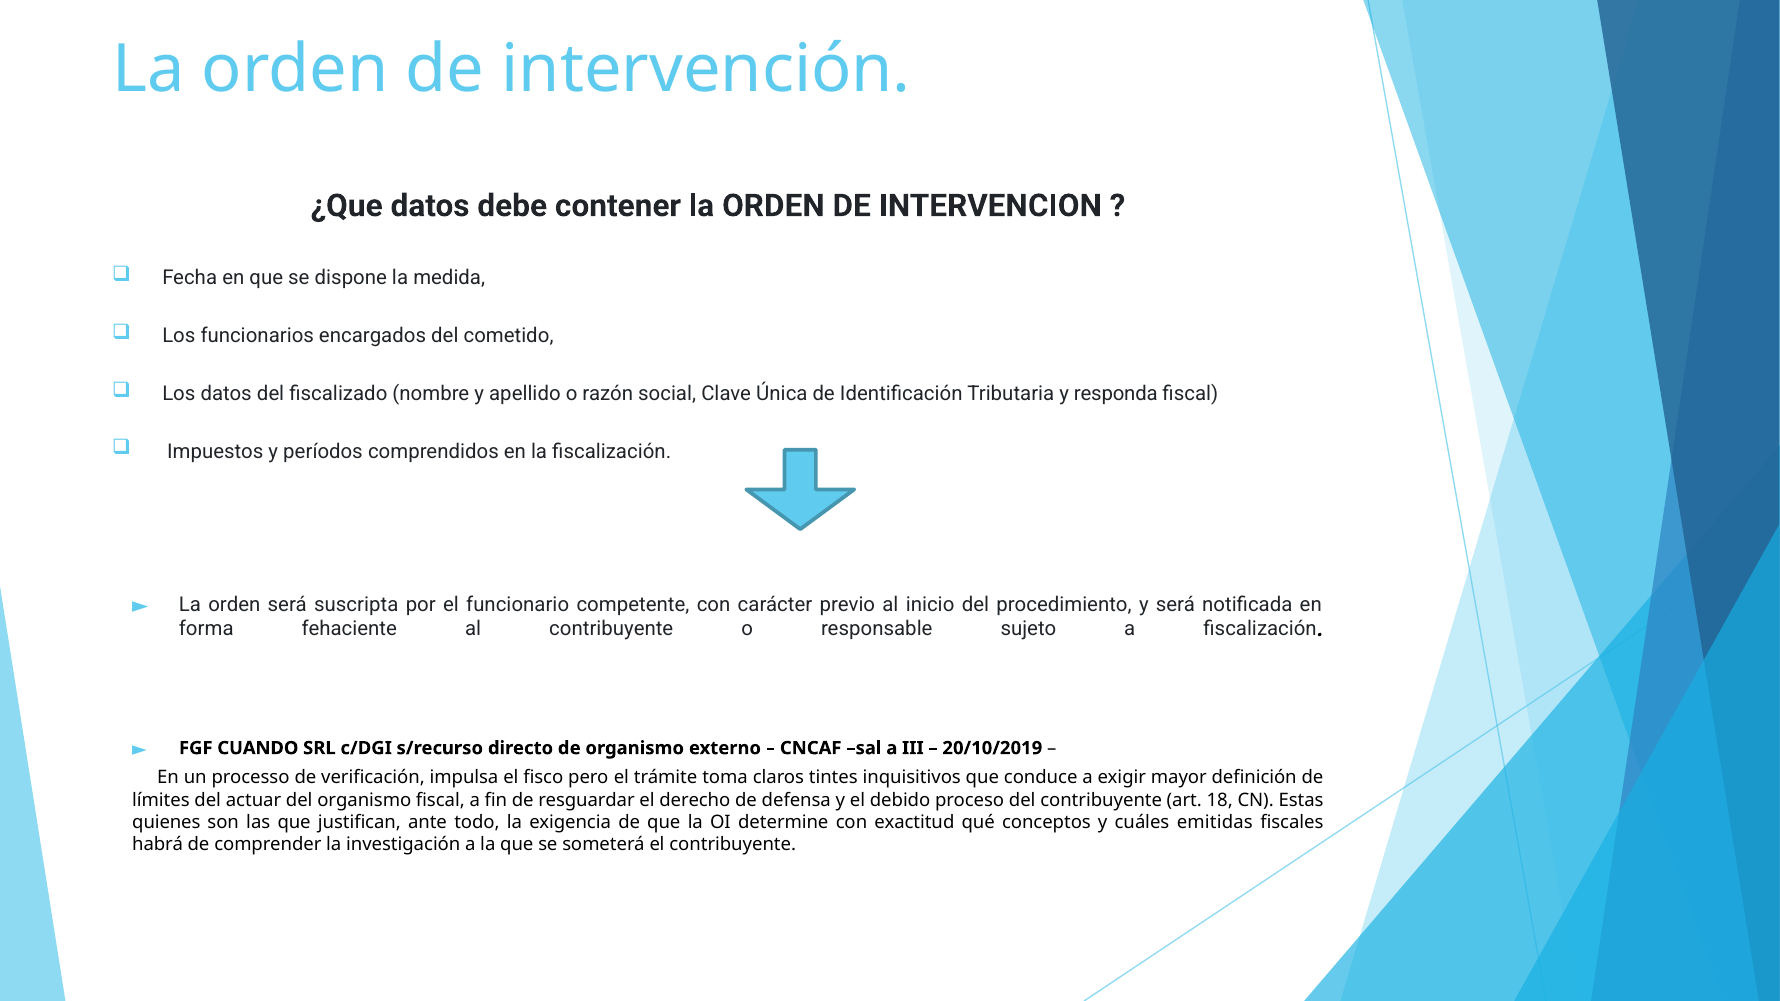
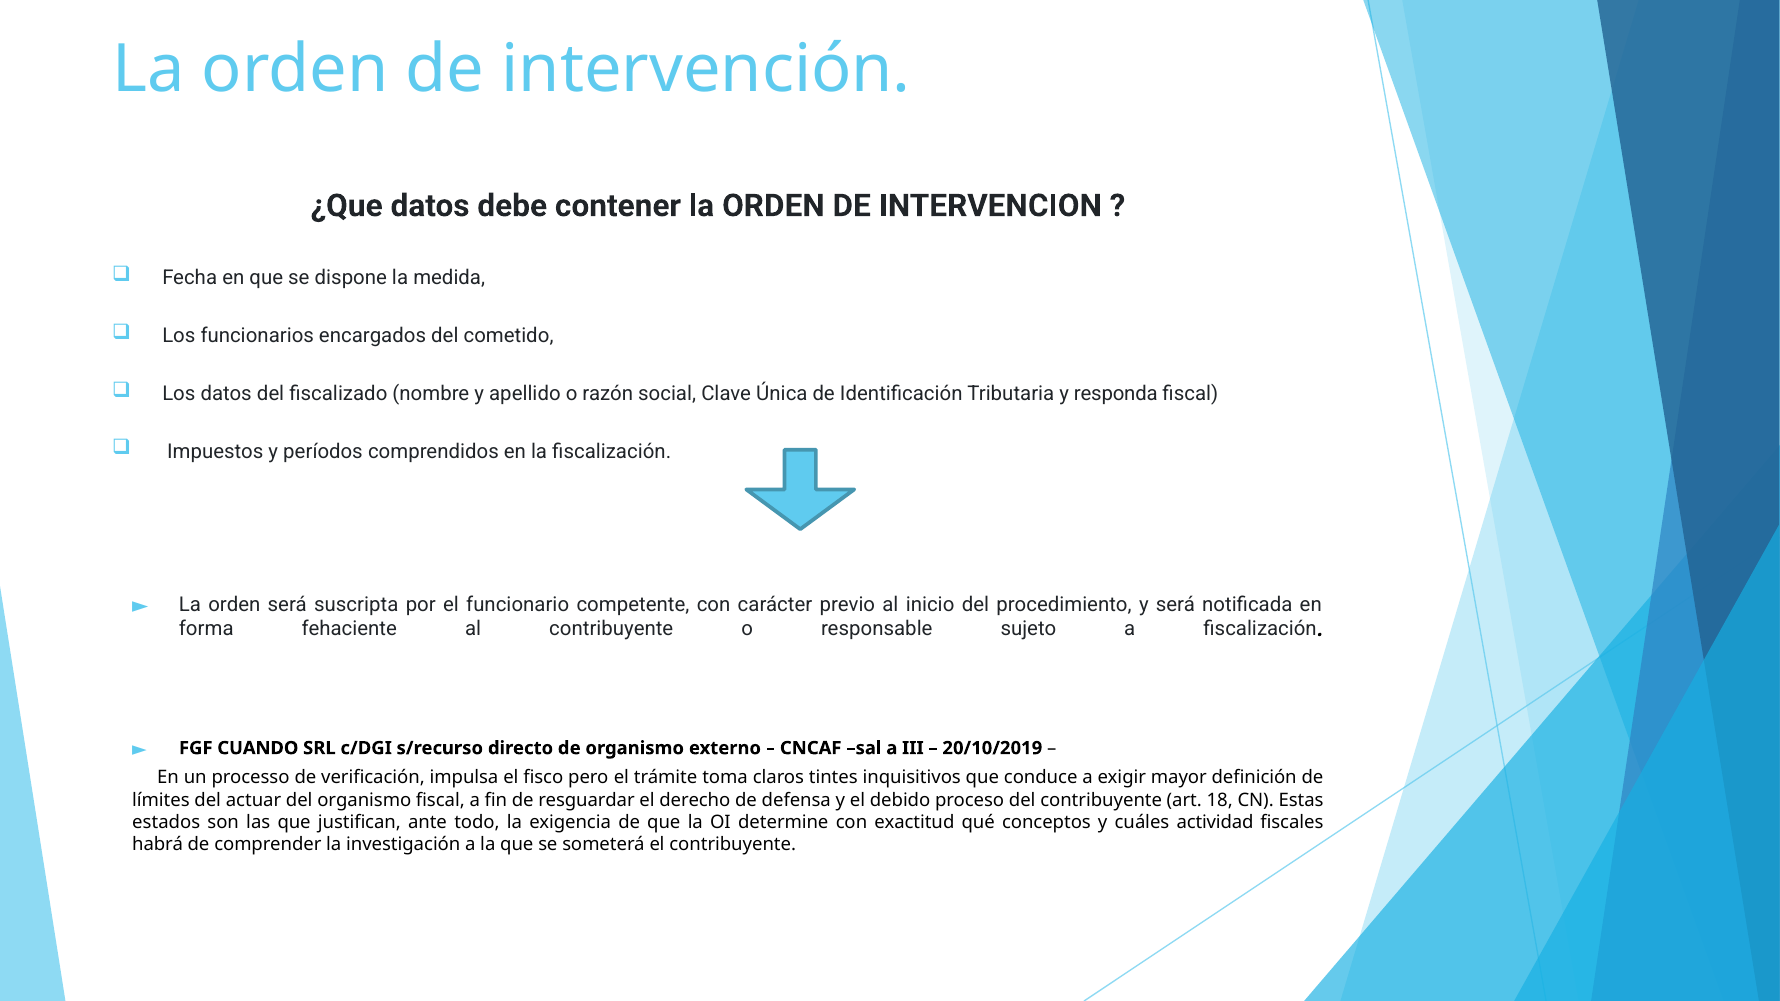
quienes: quienes -> estados (166, 823)
emitidas: emitidas -> actividad (1215, 823)
